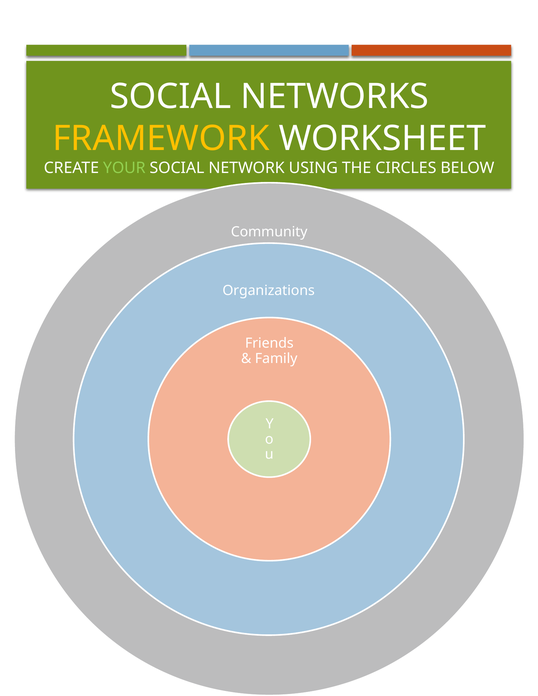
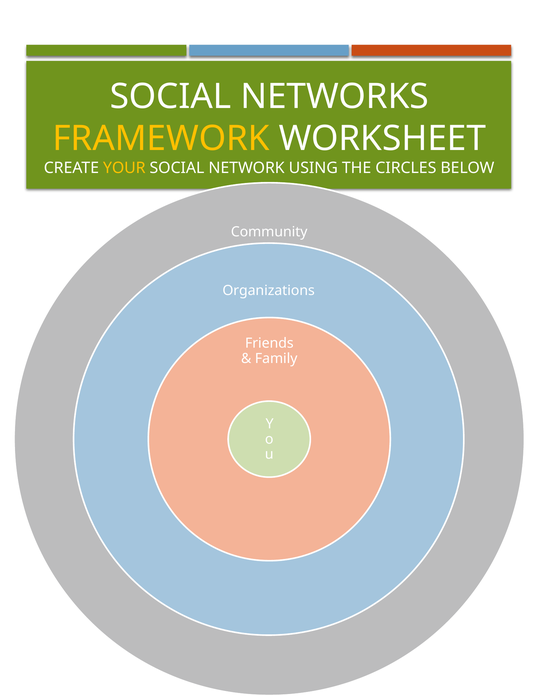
YOUR colour: light green -> yellow (124, 168)
